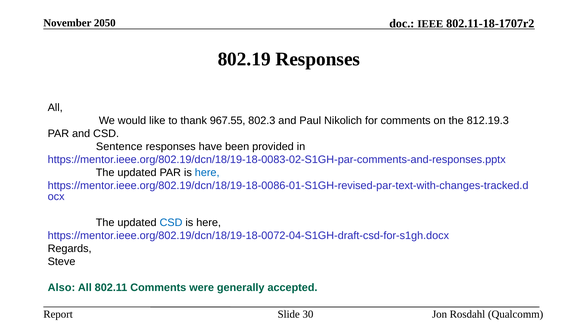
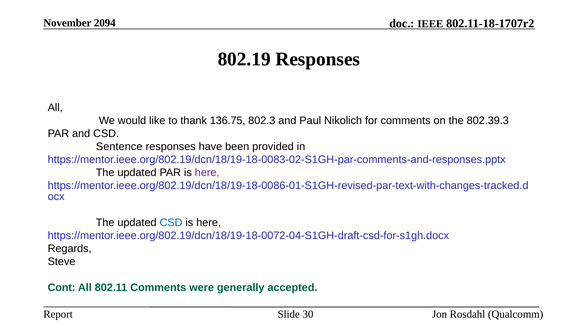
2050: 2050 -> 2094 (105, 23)
967.55: 967.55 -> 136.75 (228, 121)
812.19.3: 812.19.3 -> 802.39.3 (488, 121)
here colour: blue -> purple (207, 173)
Also: Also -> Cont (62, 288)
